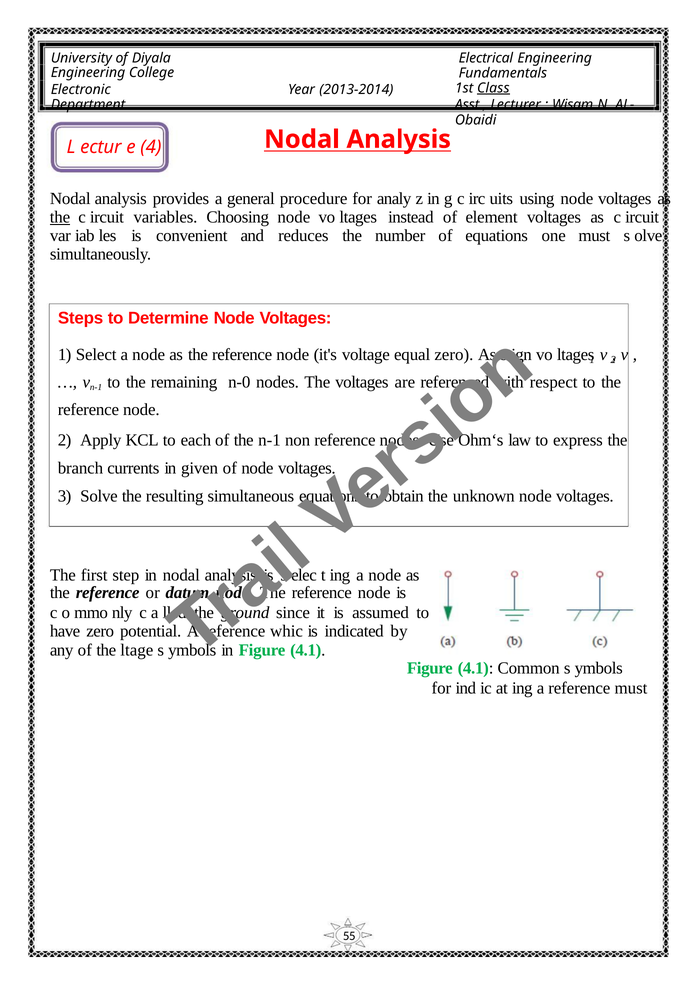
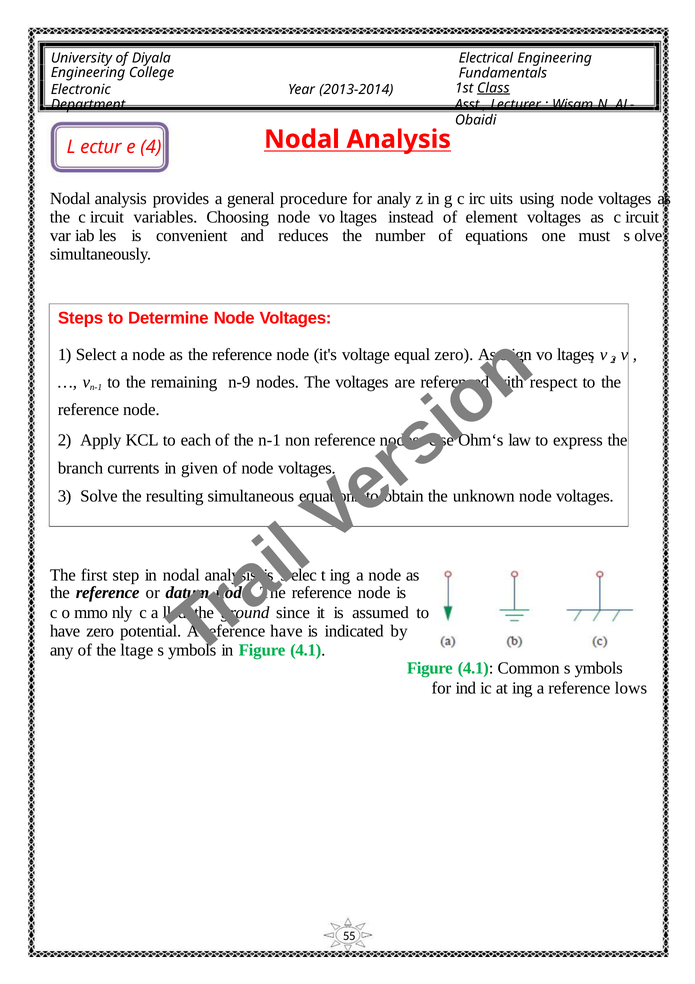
the underline: present -> none (60, 217)
n-0: n-0 -> n-9 (239, 382)
whic: whic -> have (286, 631)
reference must: must -> lows (631, 688)
